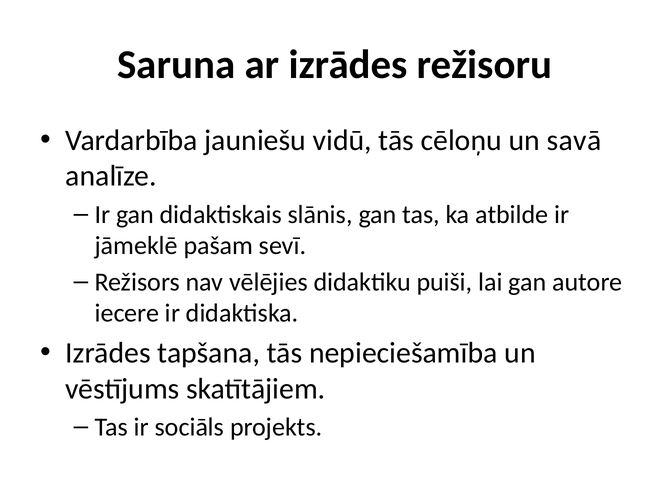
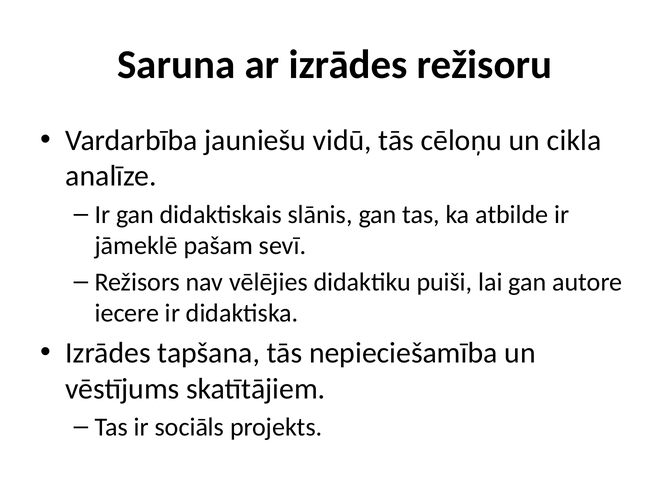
savā: savā -> cikla (574, 141)
